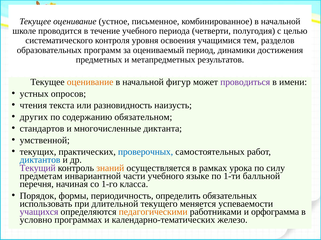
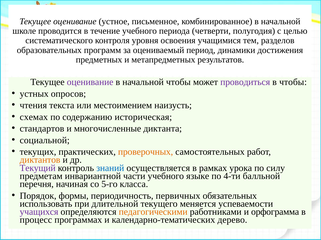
оценивание colour: orange -> purple (90, 82)
начальной фигур: фигур -> чтобы (178, 82)
в имени: имени -> чтобы (293, 82)
разновидность: разновидность -> местоимением (123, 106)
других: других -> схемах (34, 117)
обязательном: обязательном -> историческая (143, 117)
умственной: умственной -> социальной (45, 141)
проверочных colour: blue -> orange (146, 152)
диктантов colour: blue -> orange (40, 160)
знаний colour: orange -> blue (110, 168)
1-ти: 1-ти -> 4-ти (232, 177)
1-го: 1-го -> 5-го (109, 185)
определить: определить -> первичных (178, 196)
условно: условно -> процесс (36, 221)
железо: железо -> дерево (232, 221)
